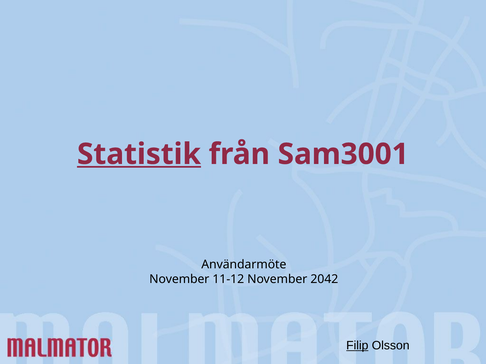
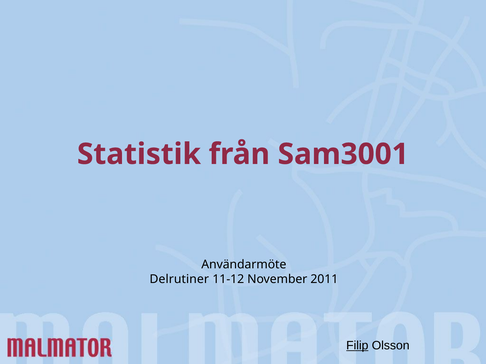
Statistik underline: present -> none (139, 154)
November: November -> Delrutiner (179, 280)
2042: 2042 -> 2011 (324, 280)
